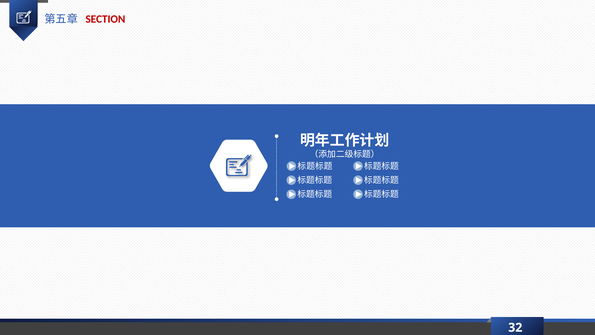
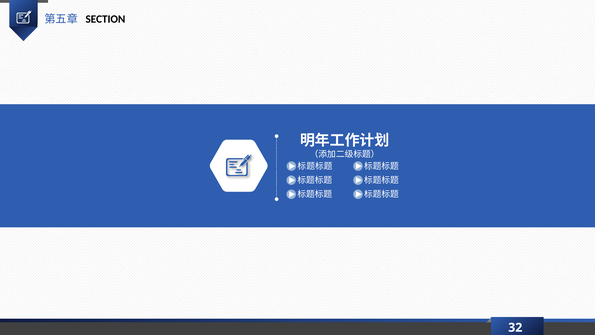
SECTION colour: red -> black (105, 19)
